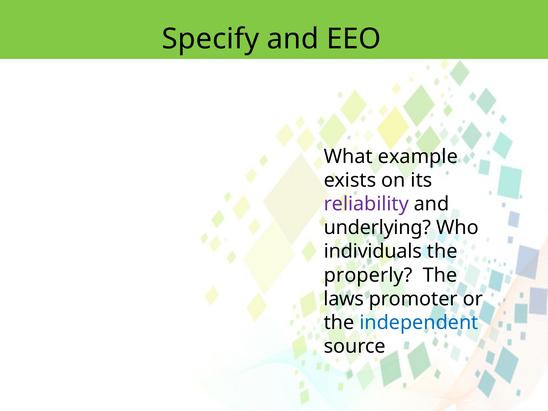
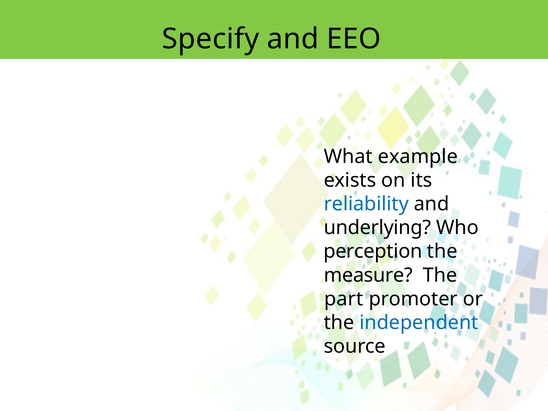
reliability colour: purple -> blue (366, 204)
individuals: individuals -> perception (373, 251)
properly: properly -> measure (368, 275)
laws: laws -> part (344, 299)
